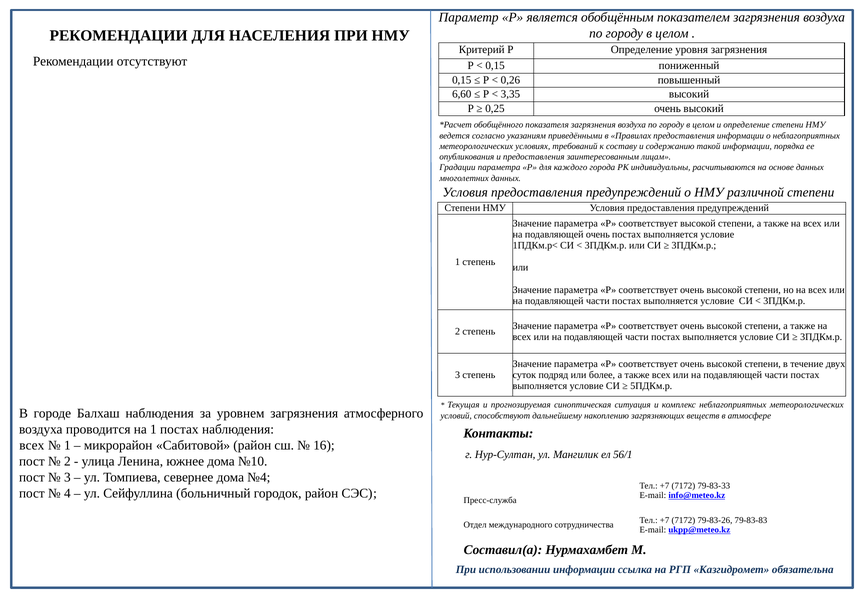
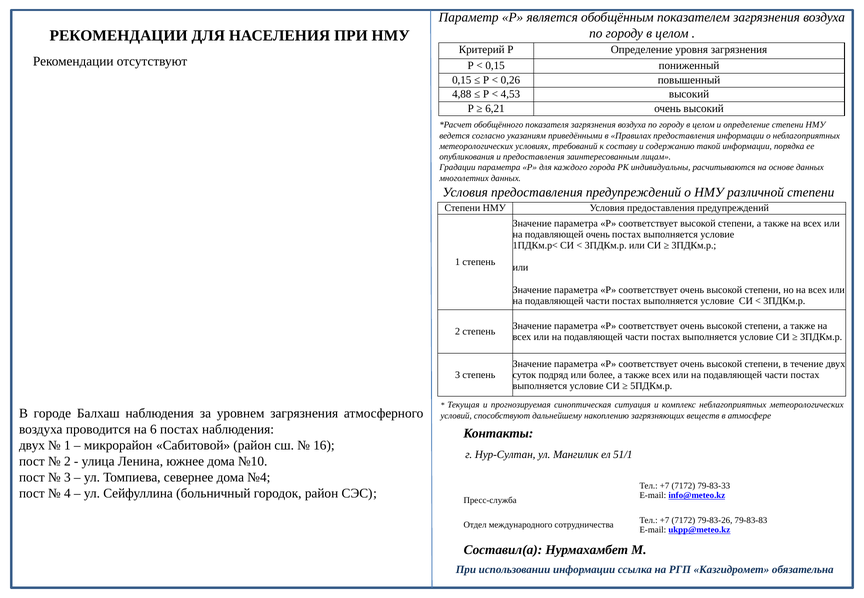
6,60: 6,60 -> 4,88 (462, 94)
3,35: 3,35 -> 4,53 (510, 94)
0,25: 0,25 -> 6,21 (495, 109)
на 1: 1 -> 6 (153, 430)
всех: всех -> двух (32, 445)
56/1: 56/1 -> 51/1 (623, 454)
